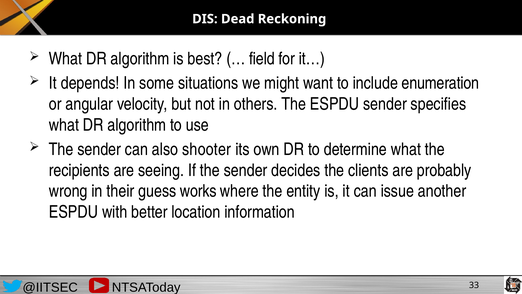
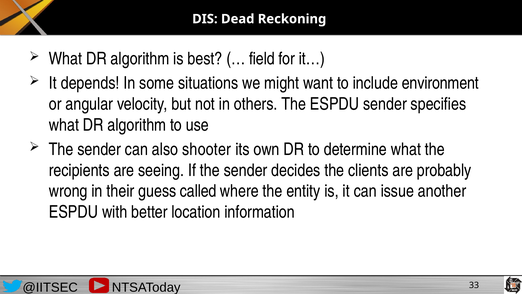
enumeration: enumeration -> environment (440, 83)
works: works -> called (198, 191)
